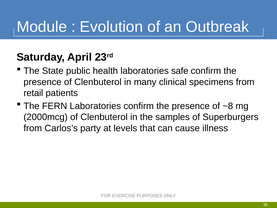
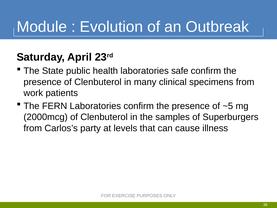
retail: retail -> work (33, 93)
~8: ~8 -> ~5 (228, 106)
